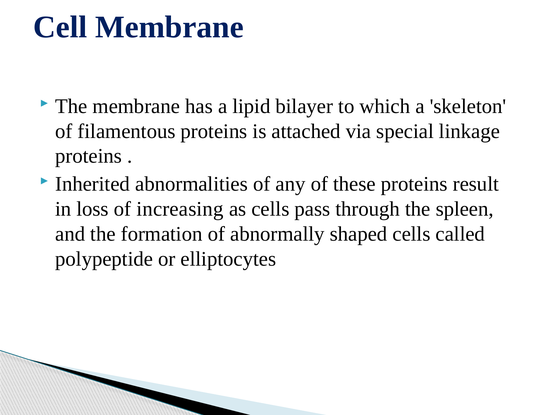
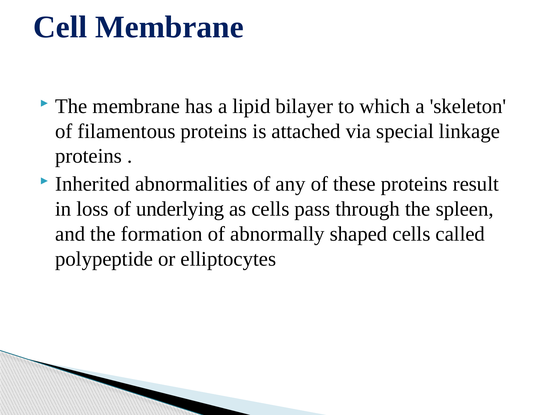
increasing: increasing -> underlying (180, 209)
